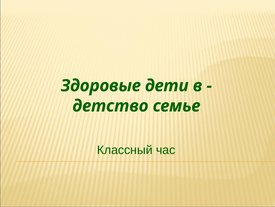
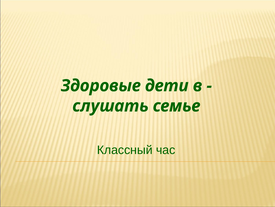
детство: детство -> слушать (110, 106)
